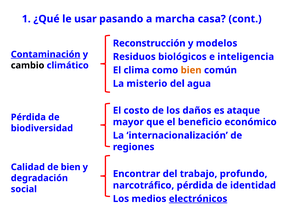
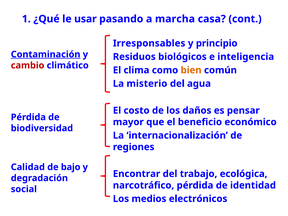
Reconstrucción: Reconstrucción -> Irresponsables (149, 43)
modelos: modelos -> principio (217, 43)
cambio colour: black -> red (28, 65)
ataque: ataque -> pensar (243, 110)
de bien: bien -> bajo (71, 167)
profundo: profundo -> ecológica (244, 174)
electrónicos underline: present -> none (198, 199)
